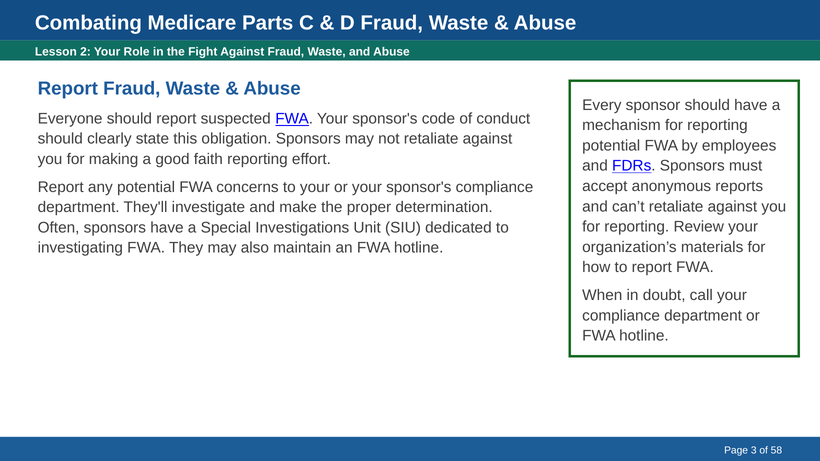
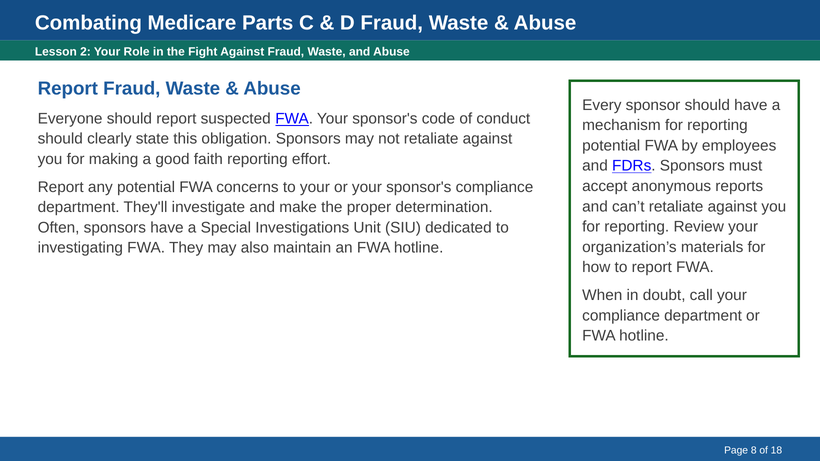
3: 3 -> 8 (754, 450)
58: 58 -> 18 (776, 450)
